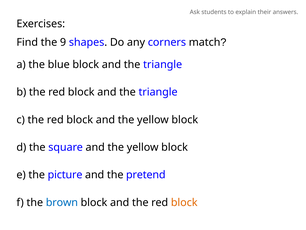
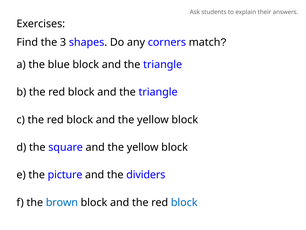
9: 9 -> 3 (63, 42)
pretend: pretend -> dividers (146, 175)
block colour: orange -> blue (184, 202)
